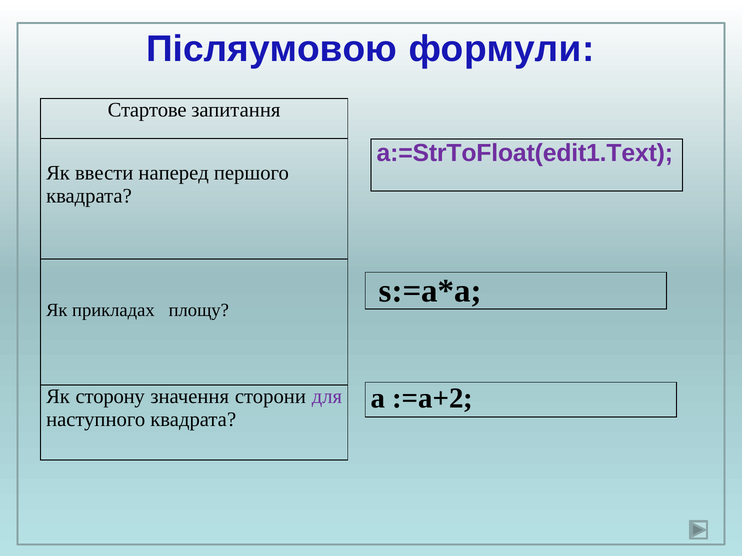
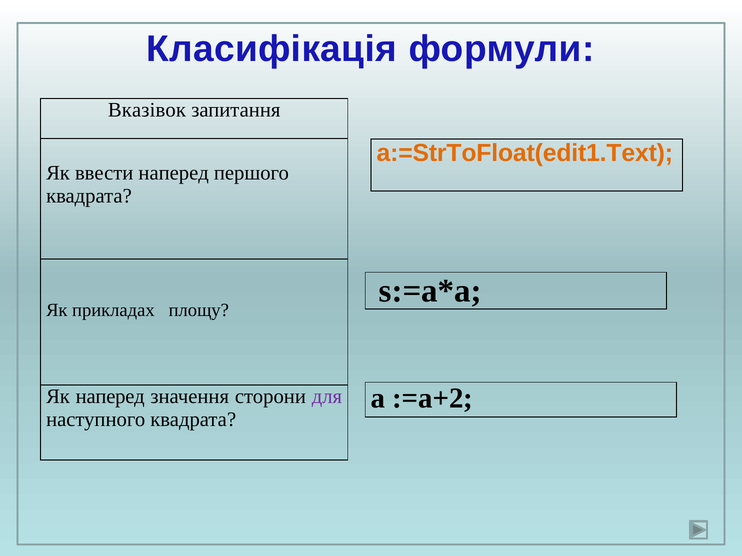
Післяумовою: Післяумовою -> Класифікація (272, 49)
Стартове: Стартове -> Вказівок (147, 110)
a:=StrToFloat(edit1.Text colour: purple -> orange (525, 153)
Як сторону: сторону -> наперед (110, 397)
